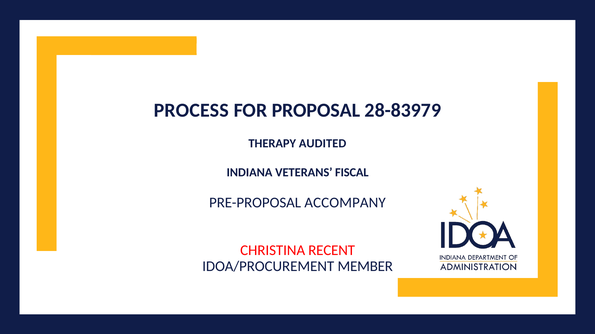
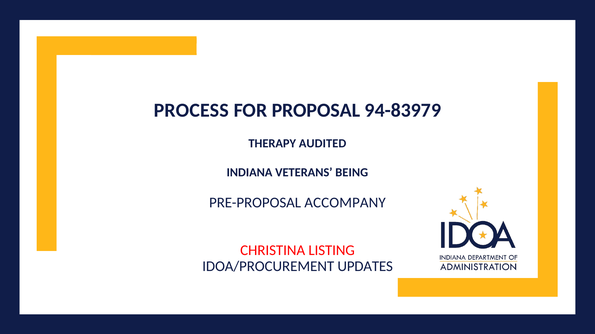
28-83979: 28-83979 -> 94-83979 (403, 110)
FISCAL: FISCAL -> BEING (352, 173)
RECENT: RECENT -> LISTING (332, 251)
MEMBER: MEMBER -> UPDATES (365, 267)
